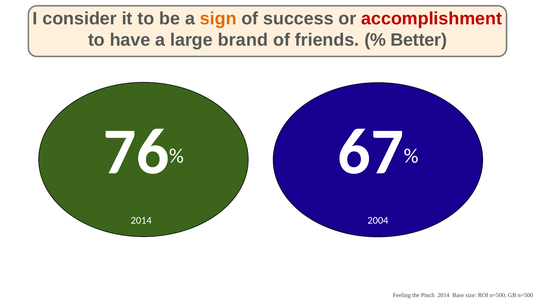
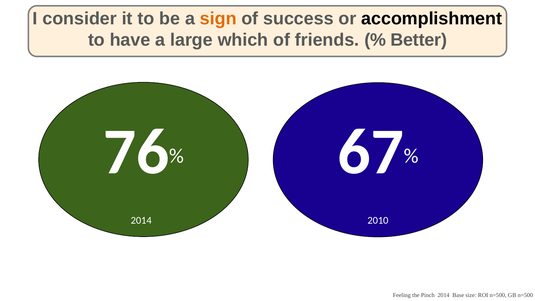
accomplishment colour: red -> black (432, 19)
brand: brand -> which (243, 40)
2004: 2004 -> 2010 (378, 220)
